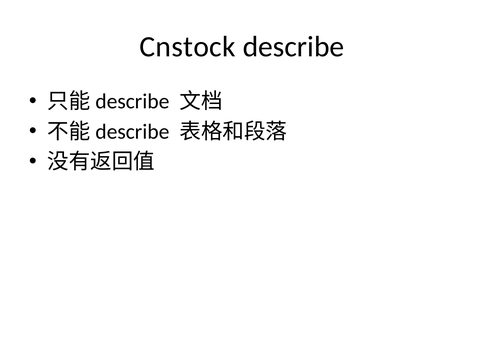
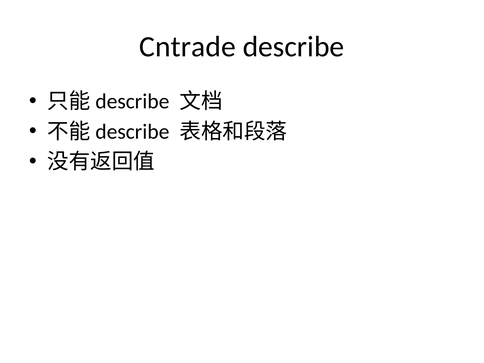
Cnstock: Cnstock -> Cntrade (188, 47)
